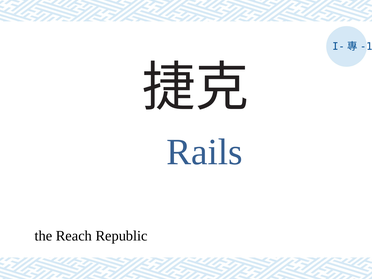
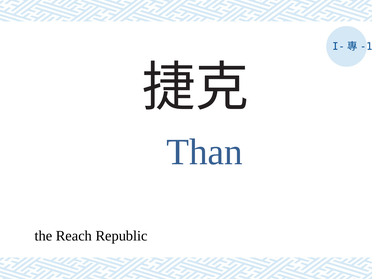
Rails: Rails -> Than (205, 152)
